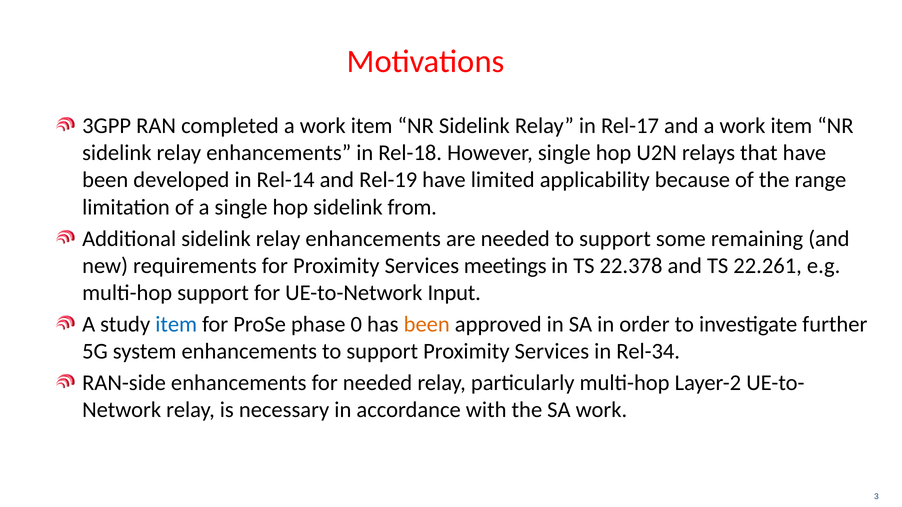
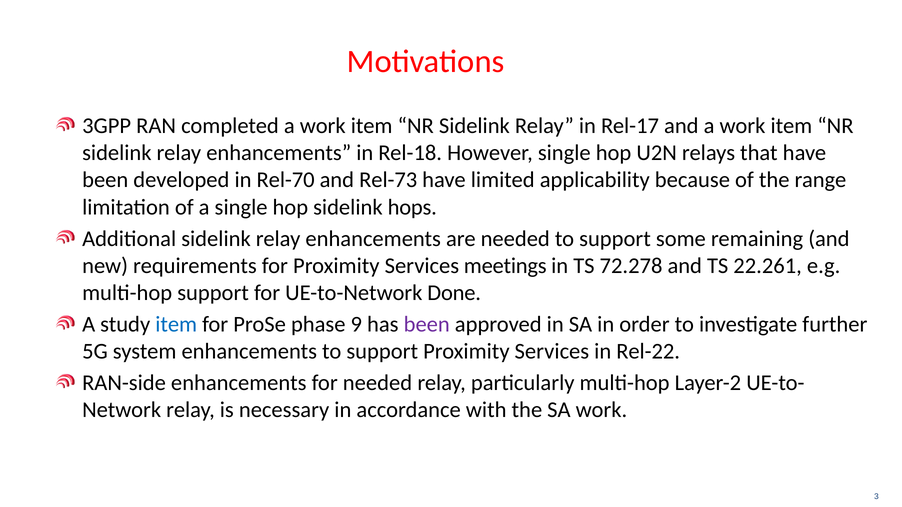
Rel-14: Rel-14 -> Rel-70 (286, 180)
Rel-19: Rel-19 -> Rel-73 (388, 180)
from: from -> hops (412, 207)
22.378: 22.378 -> 72.278 (631, 266)
Input: Input -> Done (454, 293)
0: 0 -> 9 (356, 324)
been colour: orange -> purple (427, 324)
Rel-34: Rel-34 -> Rel-22 (648, 352)
